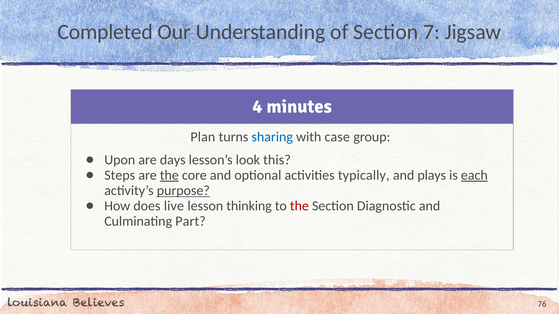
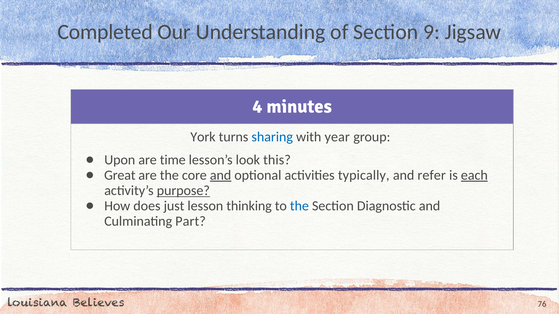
7: 7 -> 9 (431, 32)
Plan: Plan -> York (203, 137)
case: case -> year (337, 137)
days: days -> time (173, 160)
Steps: Steps -> Great (120, 176)
the underline: present -> none (169, 176)
and underline: none -> present (221, 176)
plays: plays -> refer (432, 176)
live: live -> just (174, 206)
the colour: red -> blue (299, 206)
